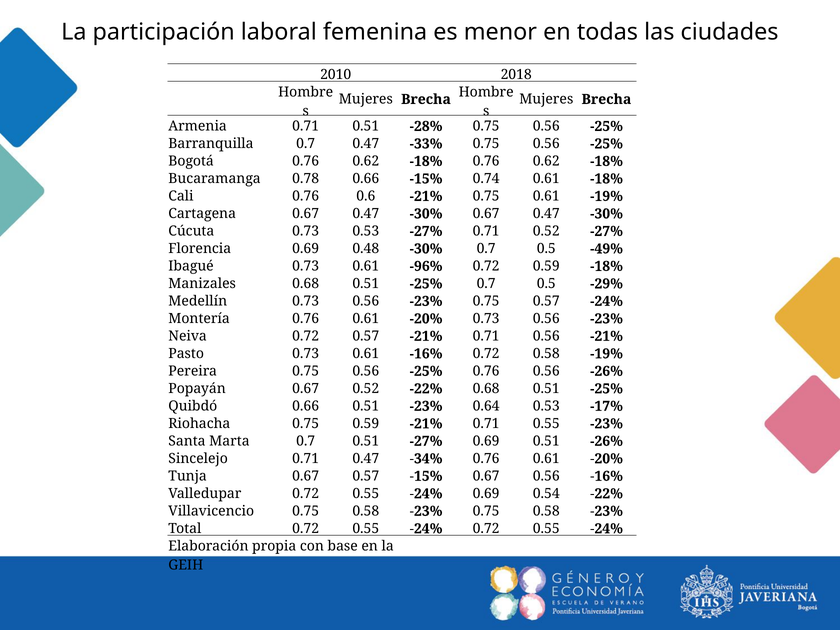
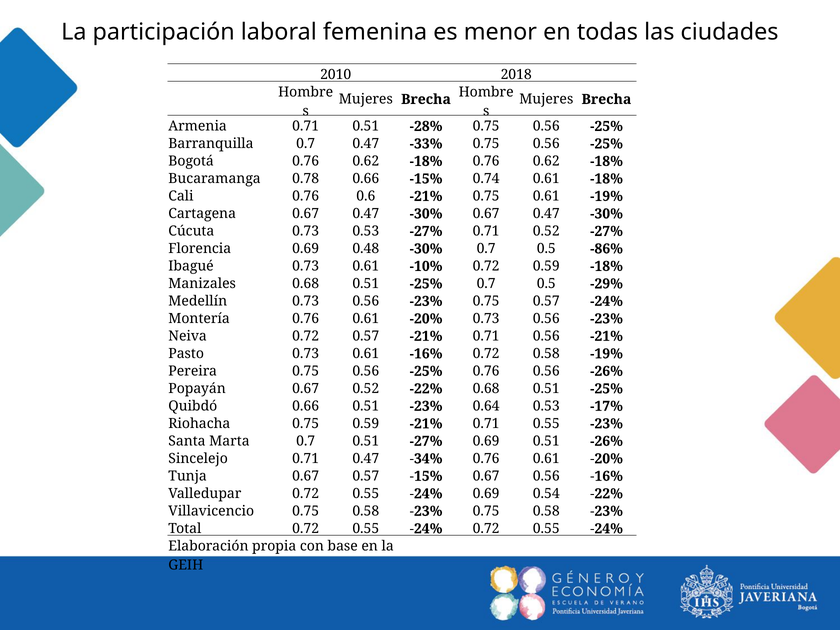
-49%: -49% -> -86% (606, 249)
-96%: -96% -> -10% (426, 266)
